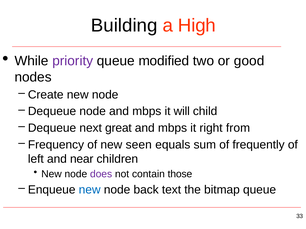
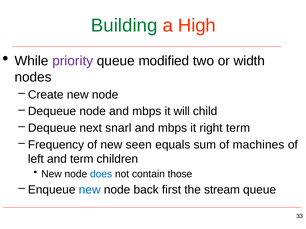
Building colour: black -> green (124, 26)
good: good -> width (249, 61)
great: great -> snarl (118, 128)
right from: from -> term (238, 128)
frequently: frequently -> machines (258, 145)
and near: near -> term (82, 159)
does colour: purple -> blue (101, 174)
text: text -> first (171, 190)
bitmap: bitmap -> stream (222, 190)
